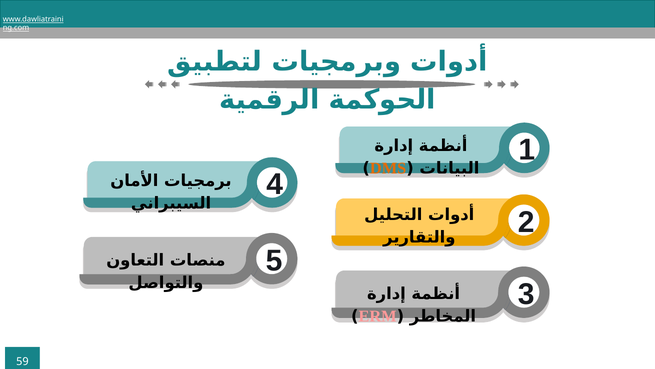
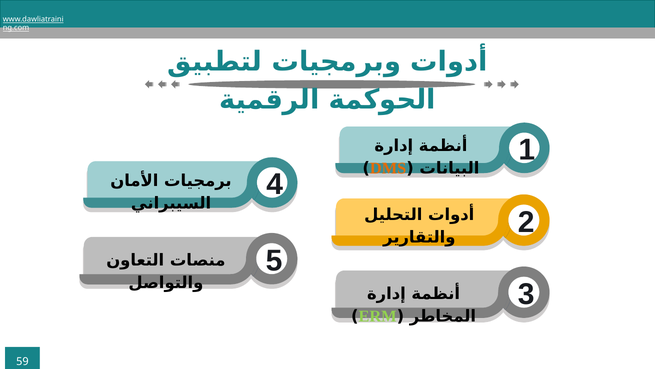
ERM colour: pink -> light green (378, 316)
